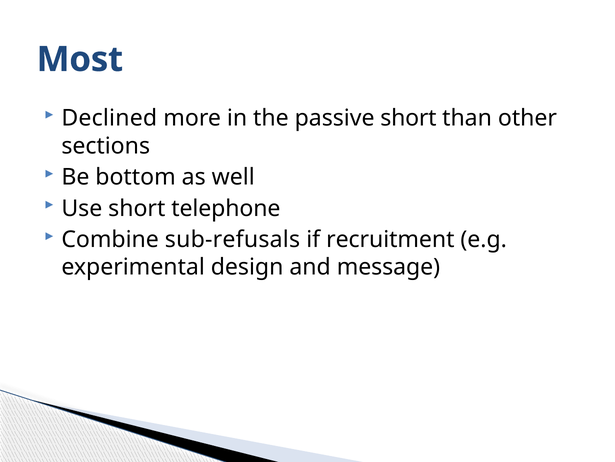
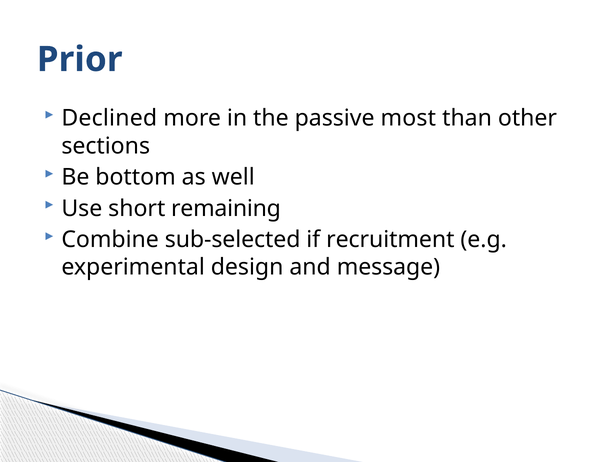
Most: Most -> Prior (80, 59)
passive short: short -> most (408, 118)
telephone: telephone -> remaining (226, 208)
sub-refusals: sub-refusals -> sub-selected (233, 239)
